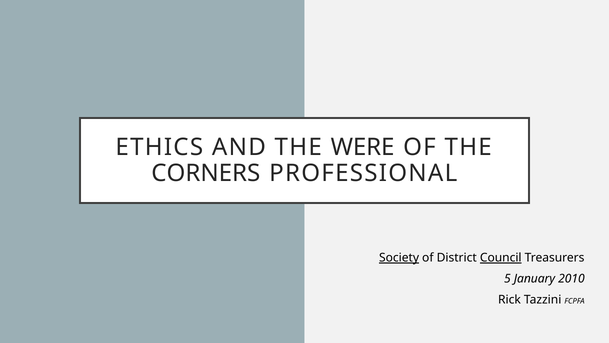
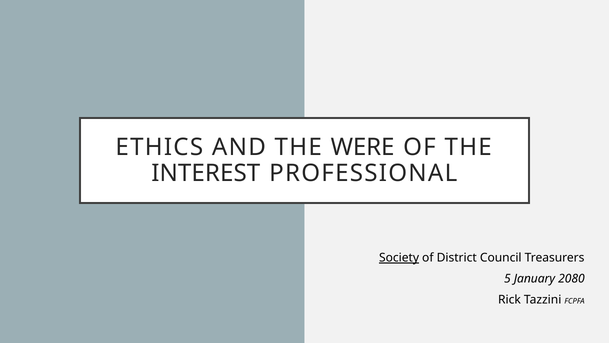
CORNERS: CORNERS -> INTEREST (206, 173)
Council underline: present -> none (501, 258)
2010: 2010 -> 2080 (571, 278)
